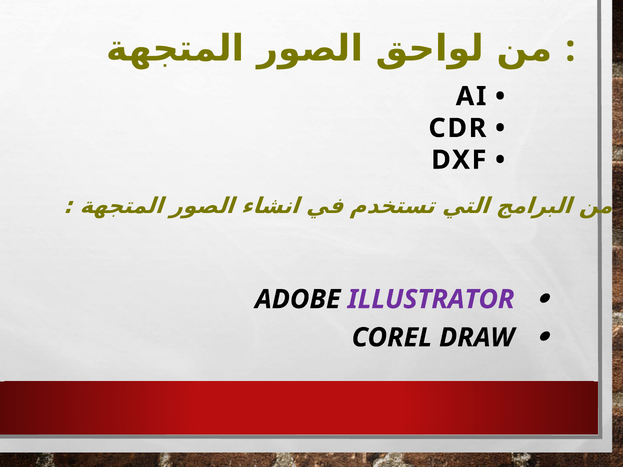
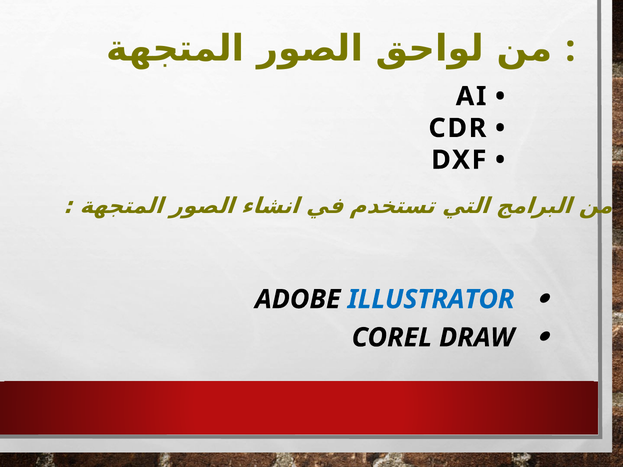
ILLUSTRATOR colour: purple -> blue (431, 300)
